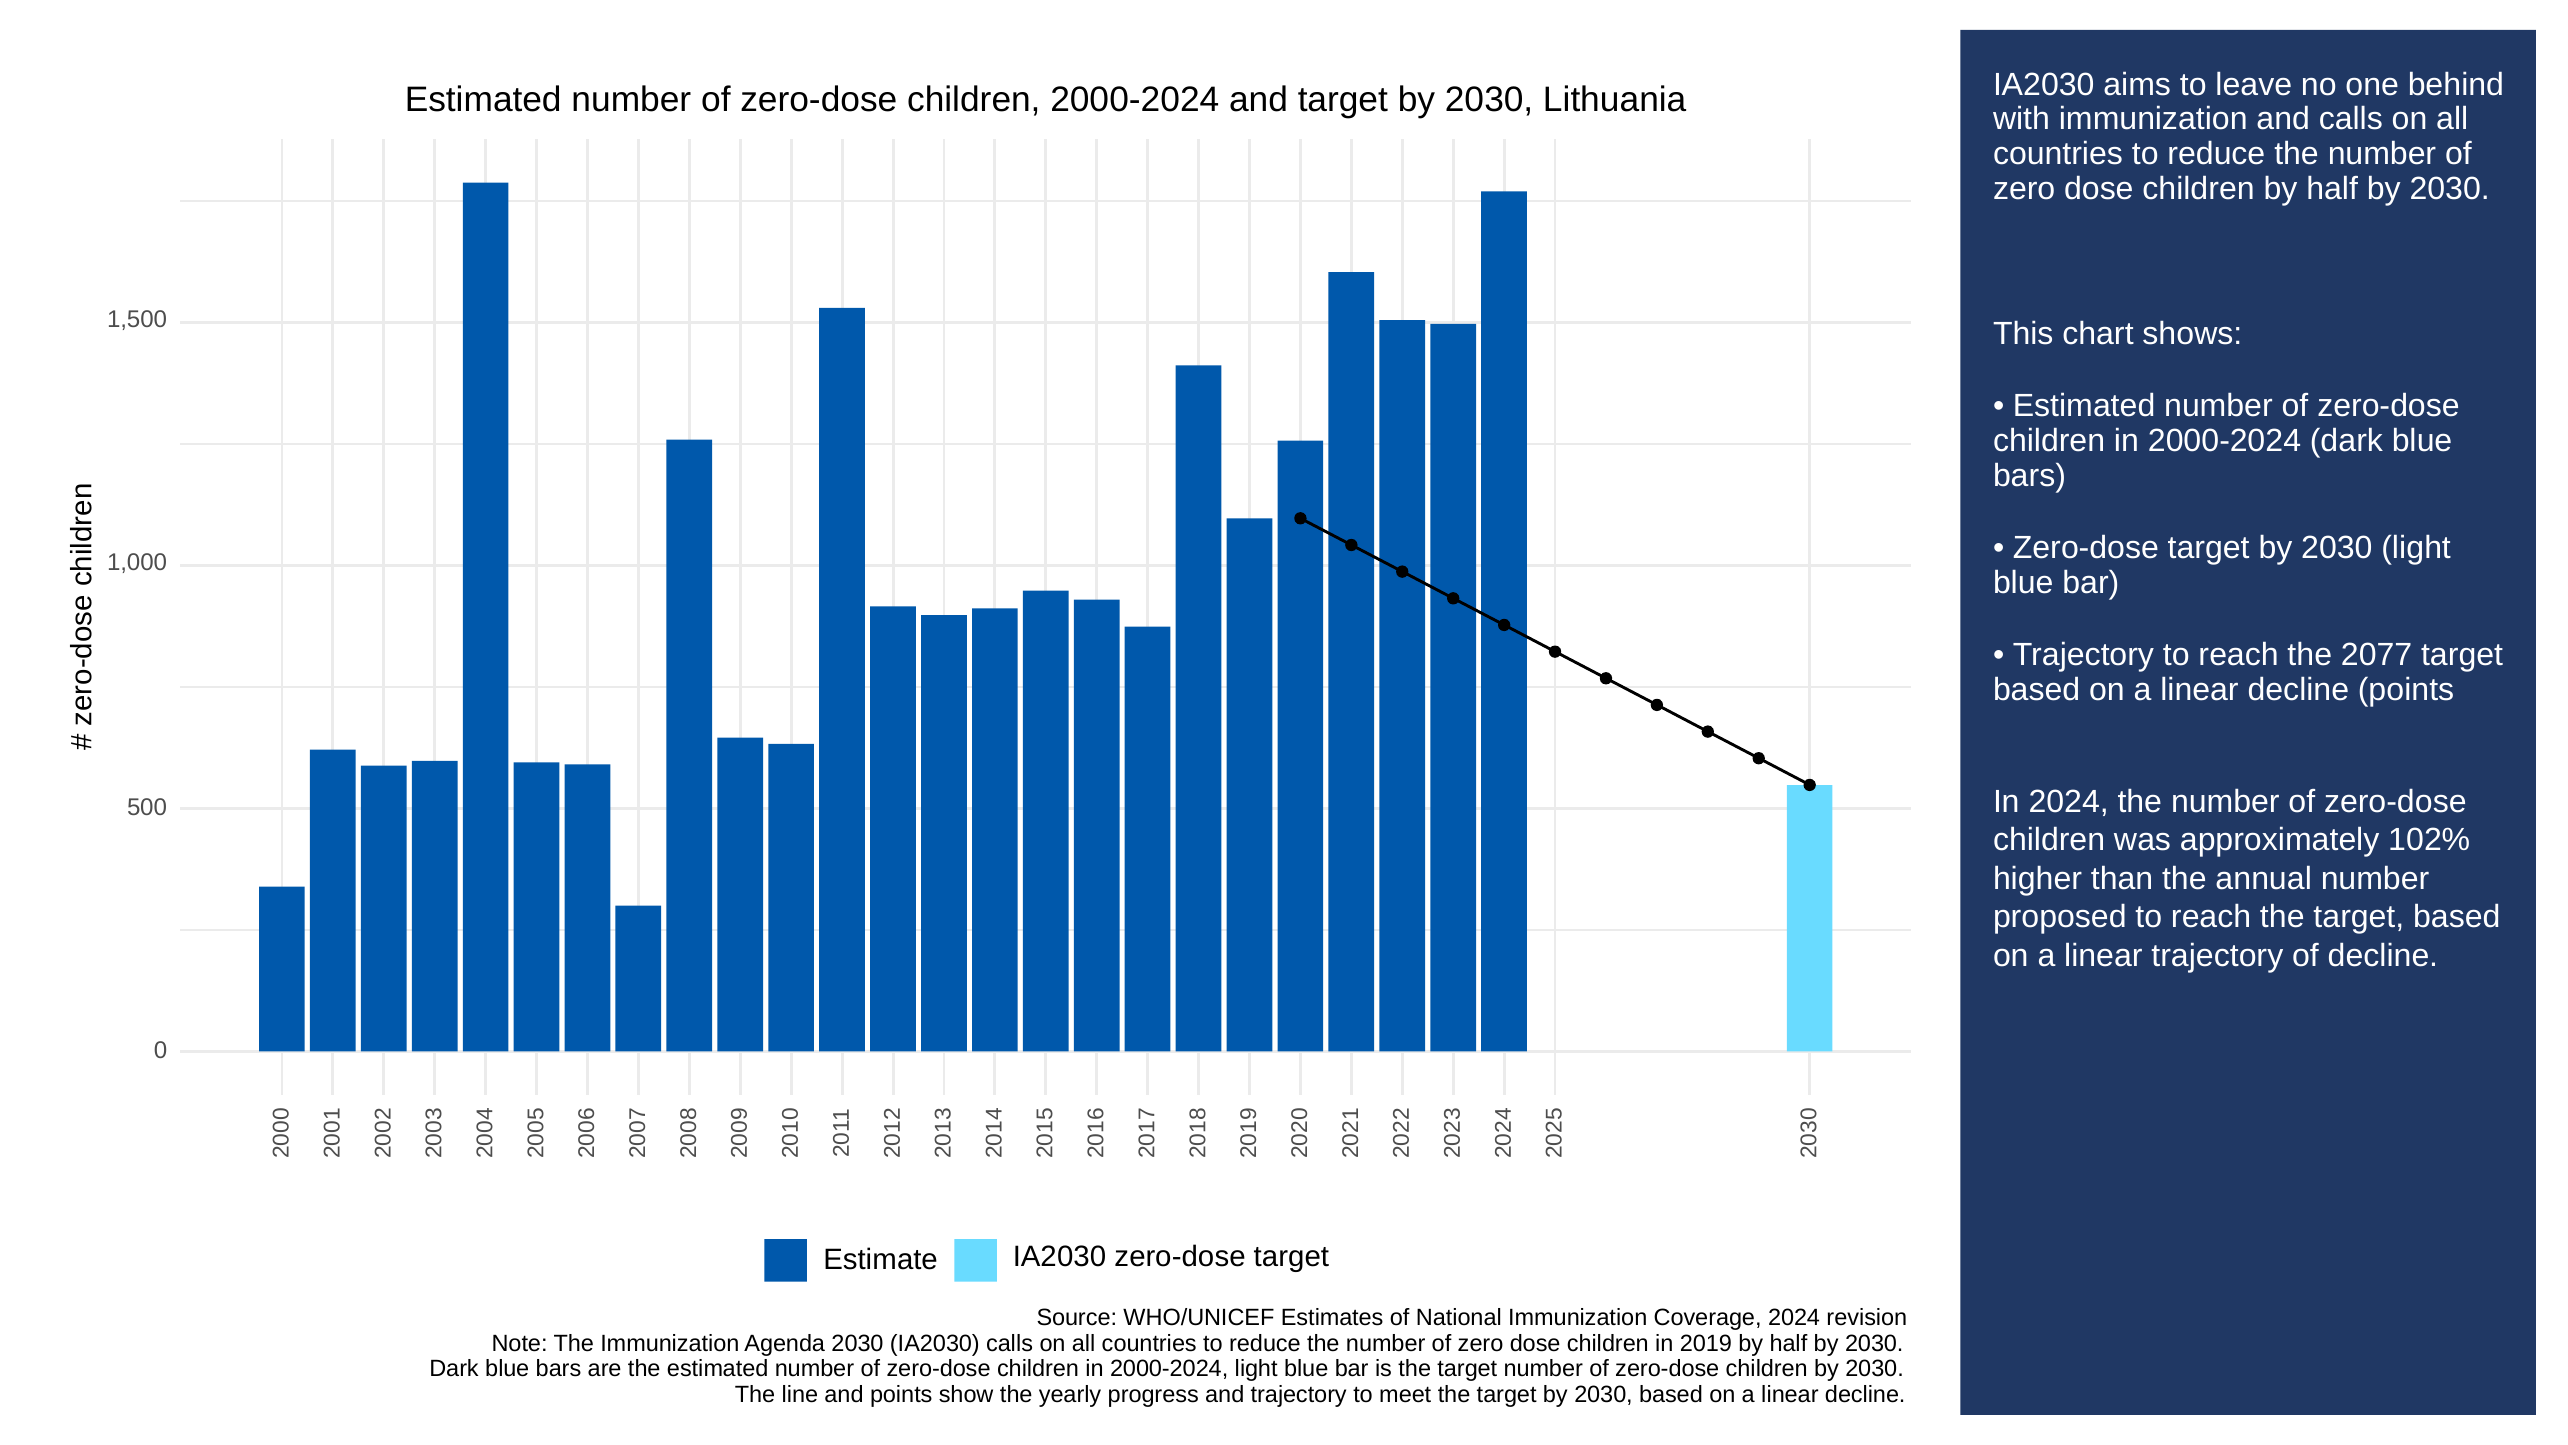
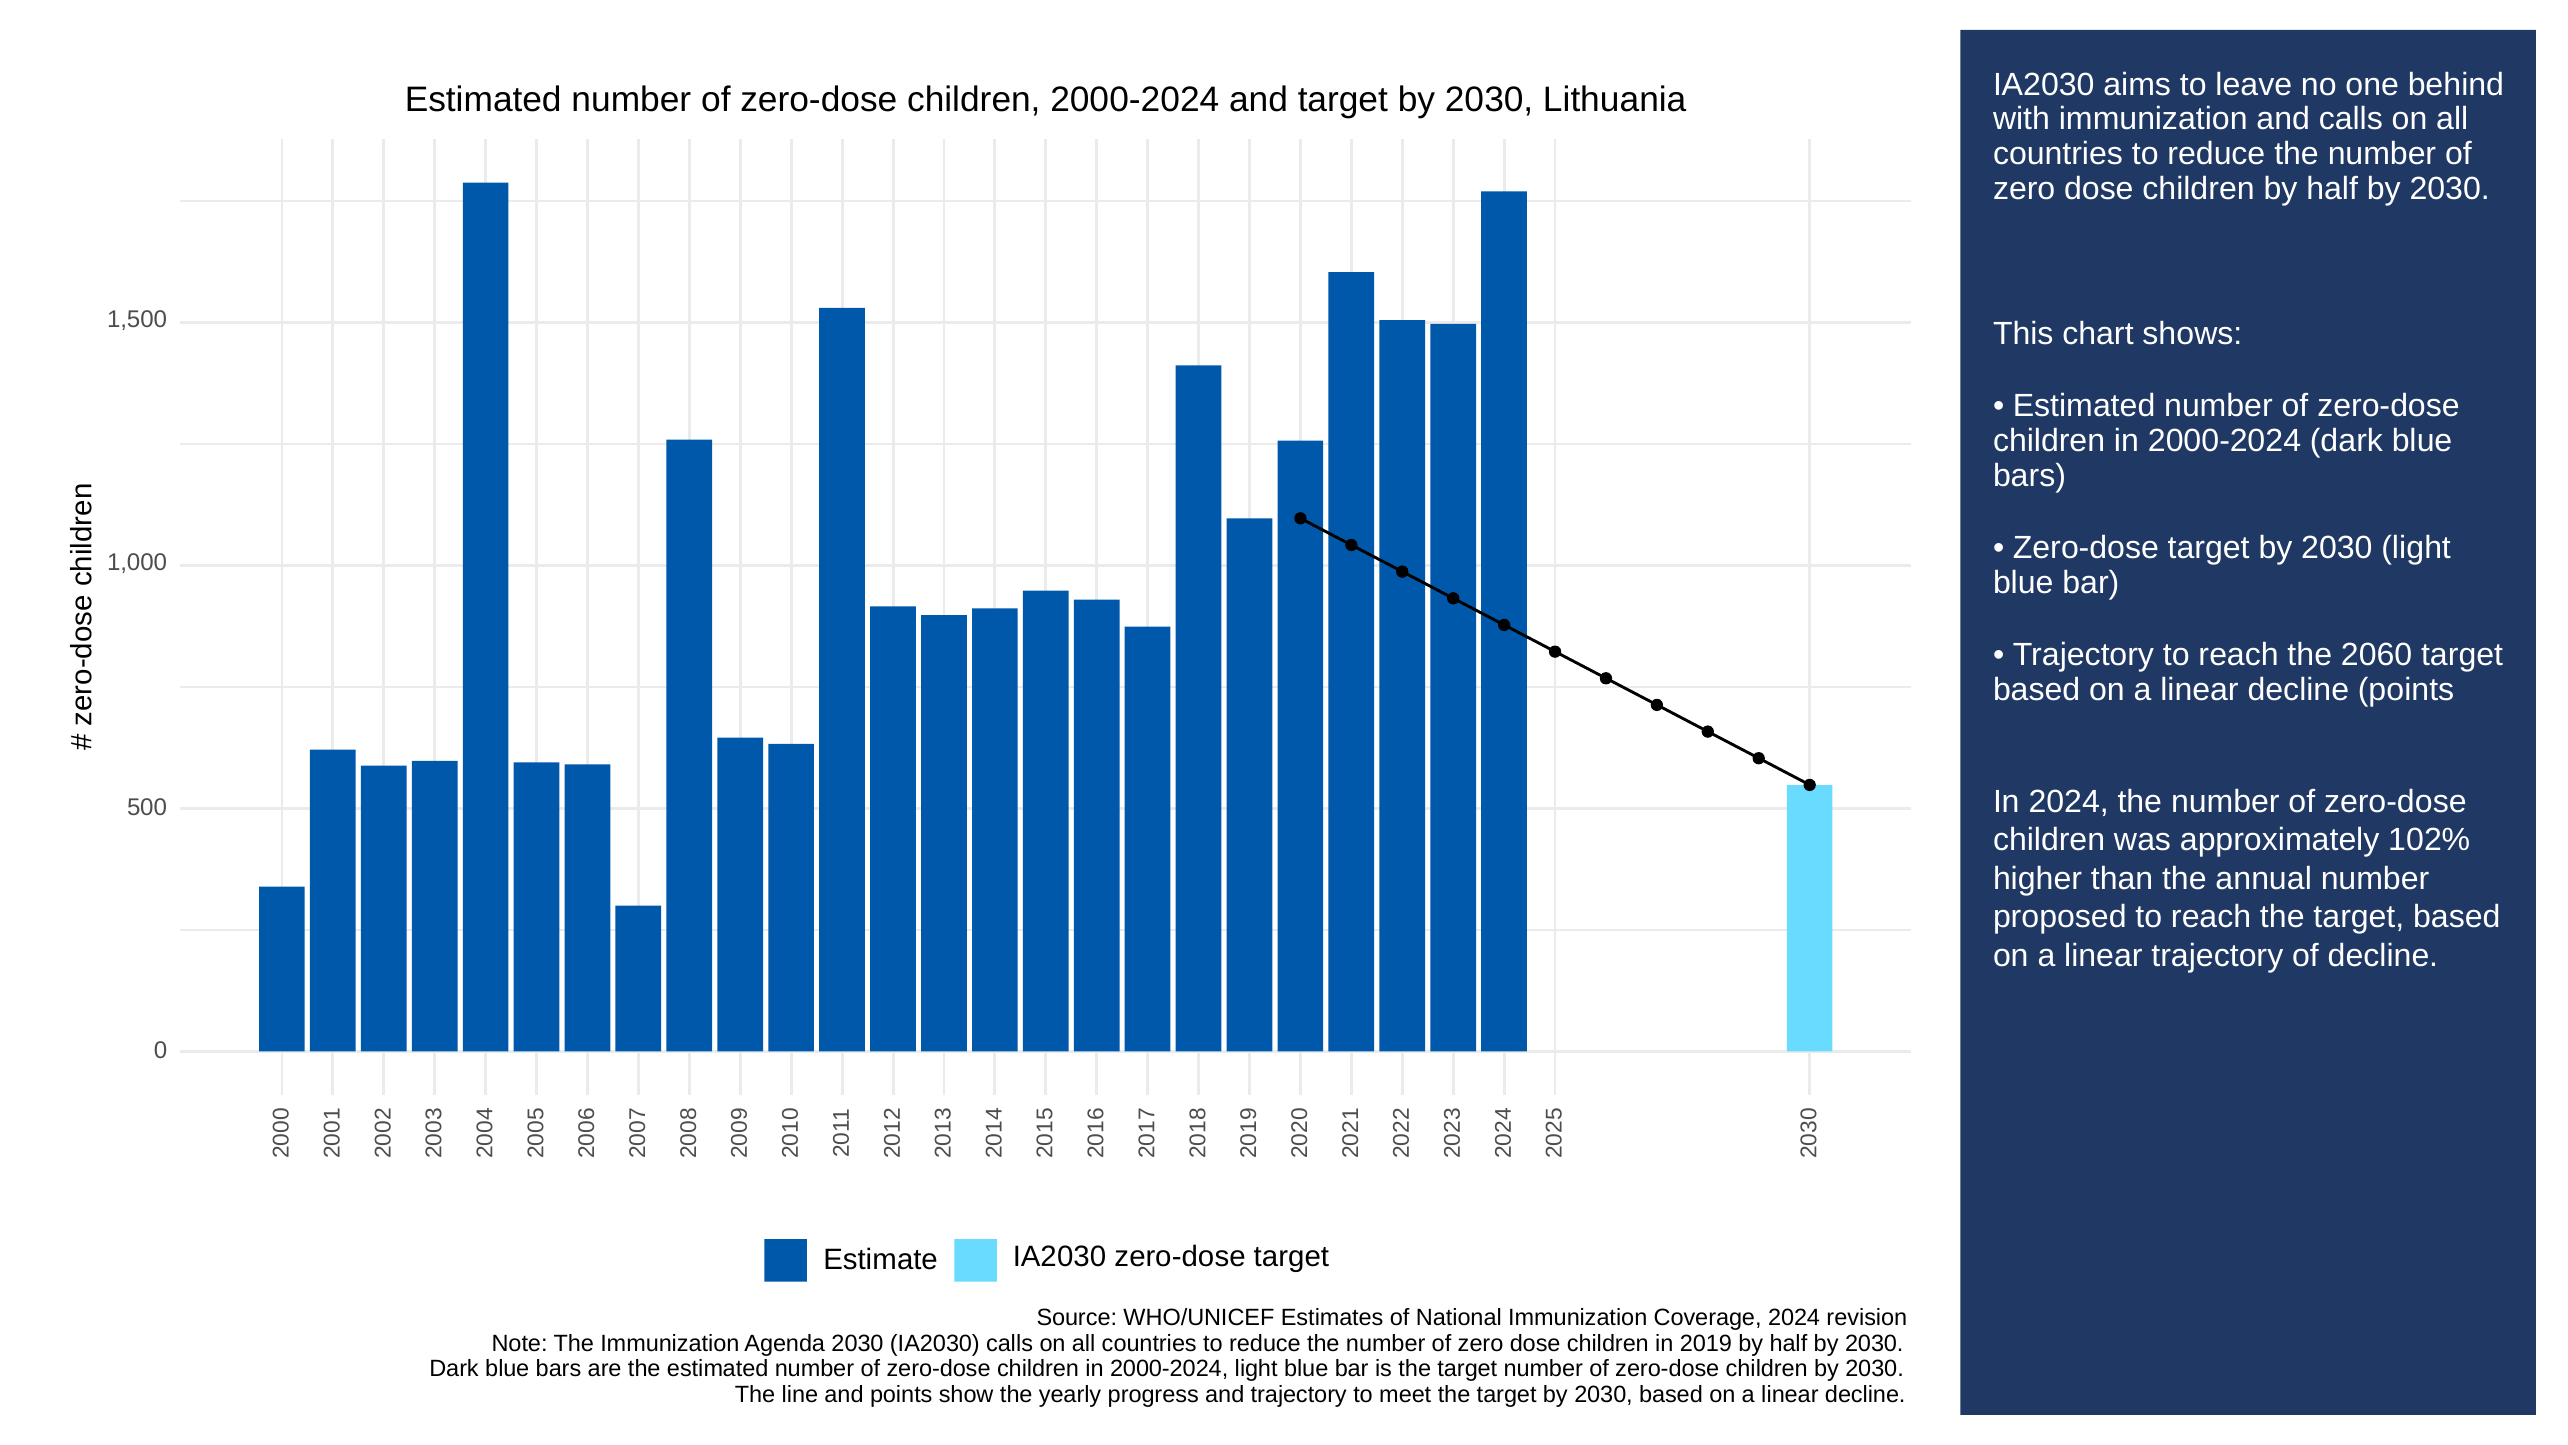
2077: 2077 -> 2060 (2377, 655)
